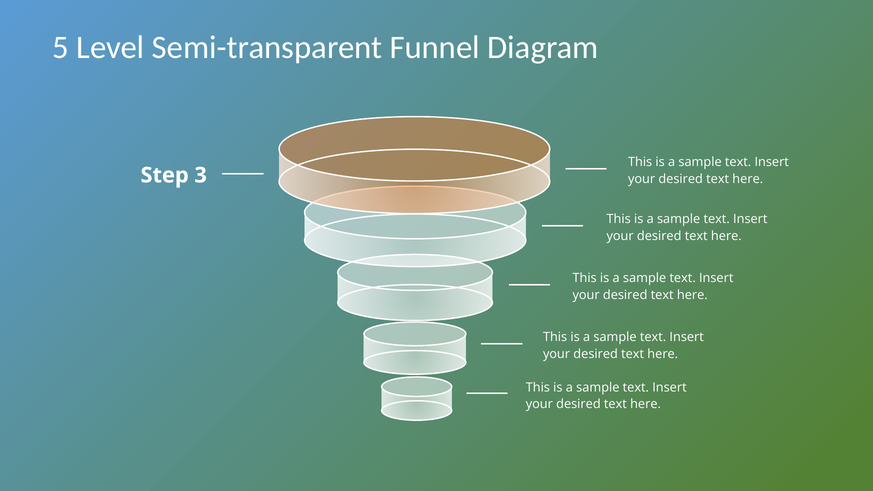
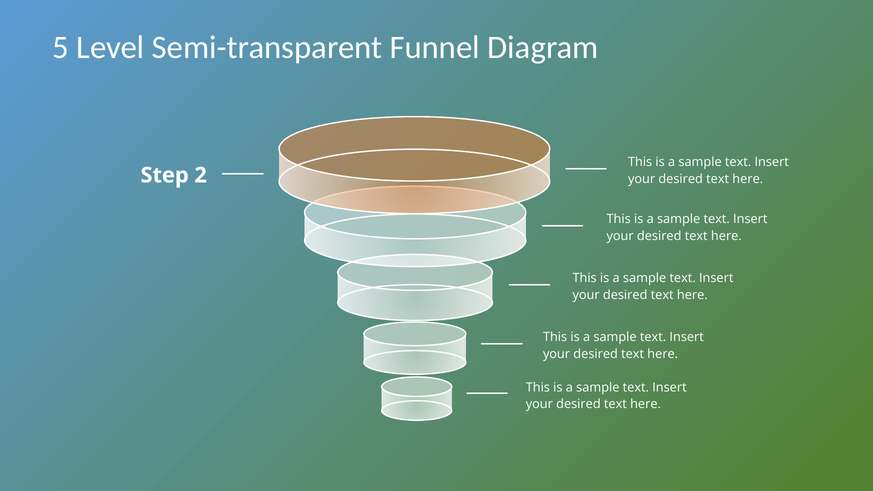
3: 3 -> 2 (201, 175)
